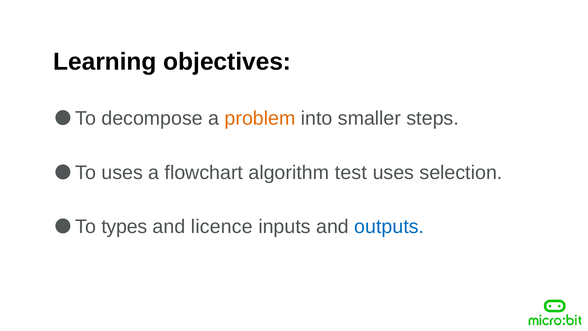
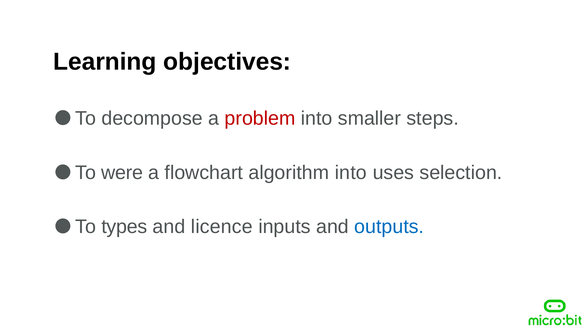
problem colour: orange -> red (260, 118)
To uses: uses -> were (122, 172)
algorithm test: test -> into (351, 172)
